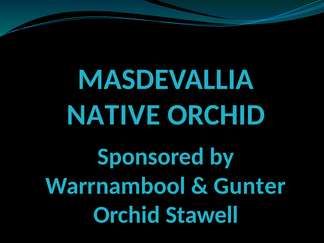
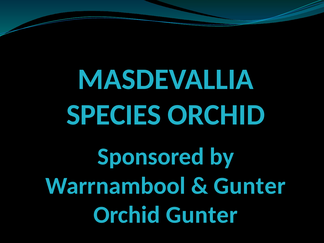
NATIVE: NATIVE -> SPECIES (114, 115)
Orchid Stawell: Stawell -> Gunter (202, 215)
